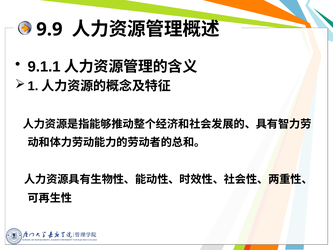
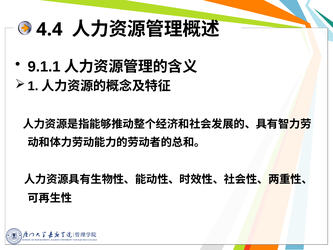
9.9: 9.9 -> 4.4 (49, 29)
